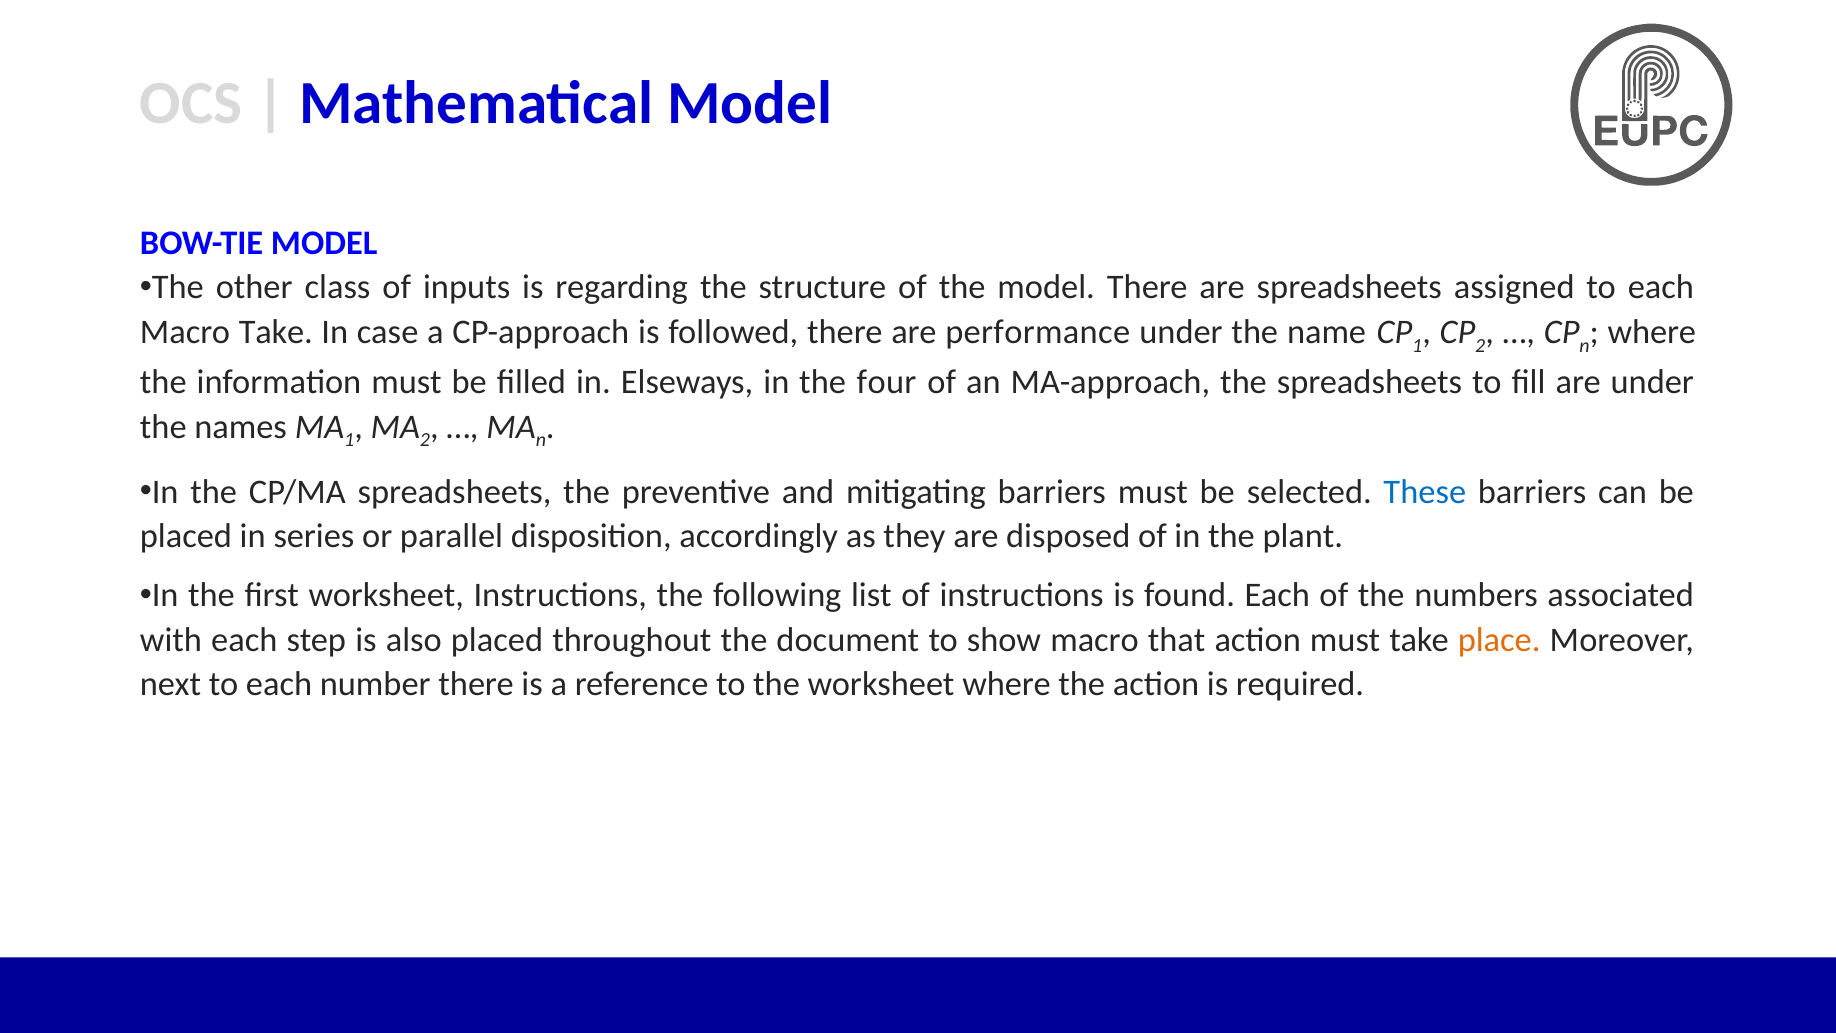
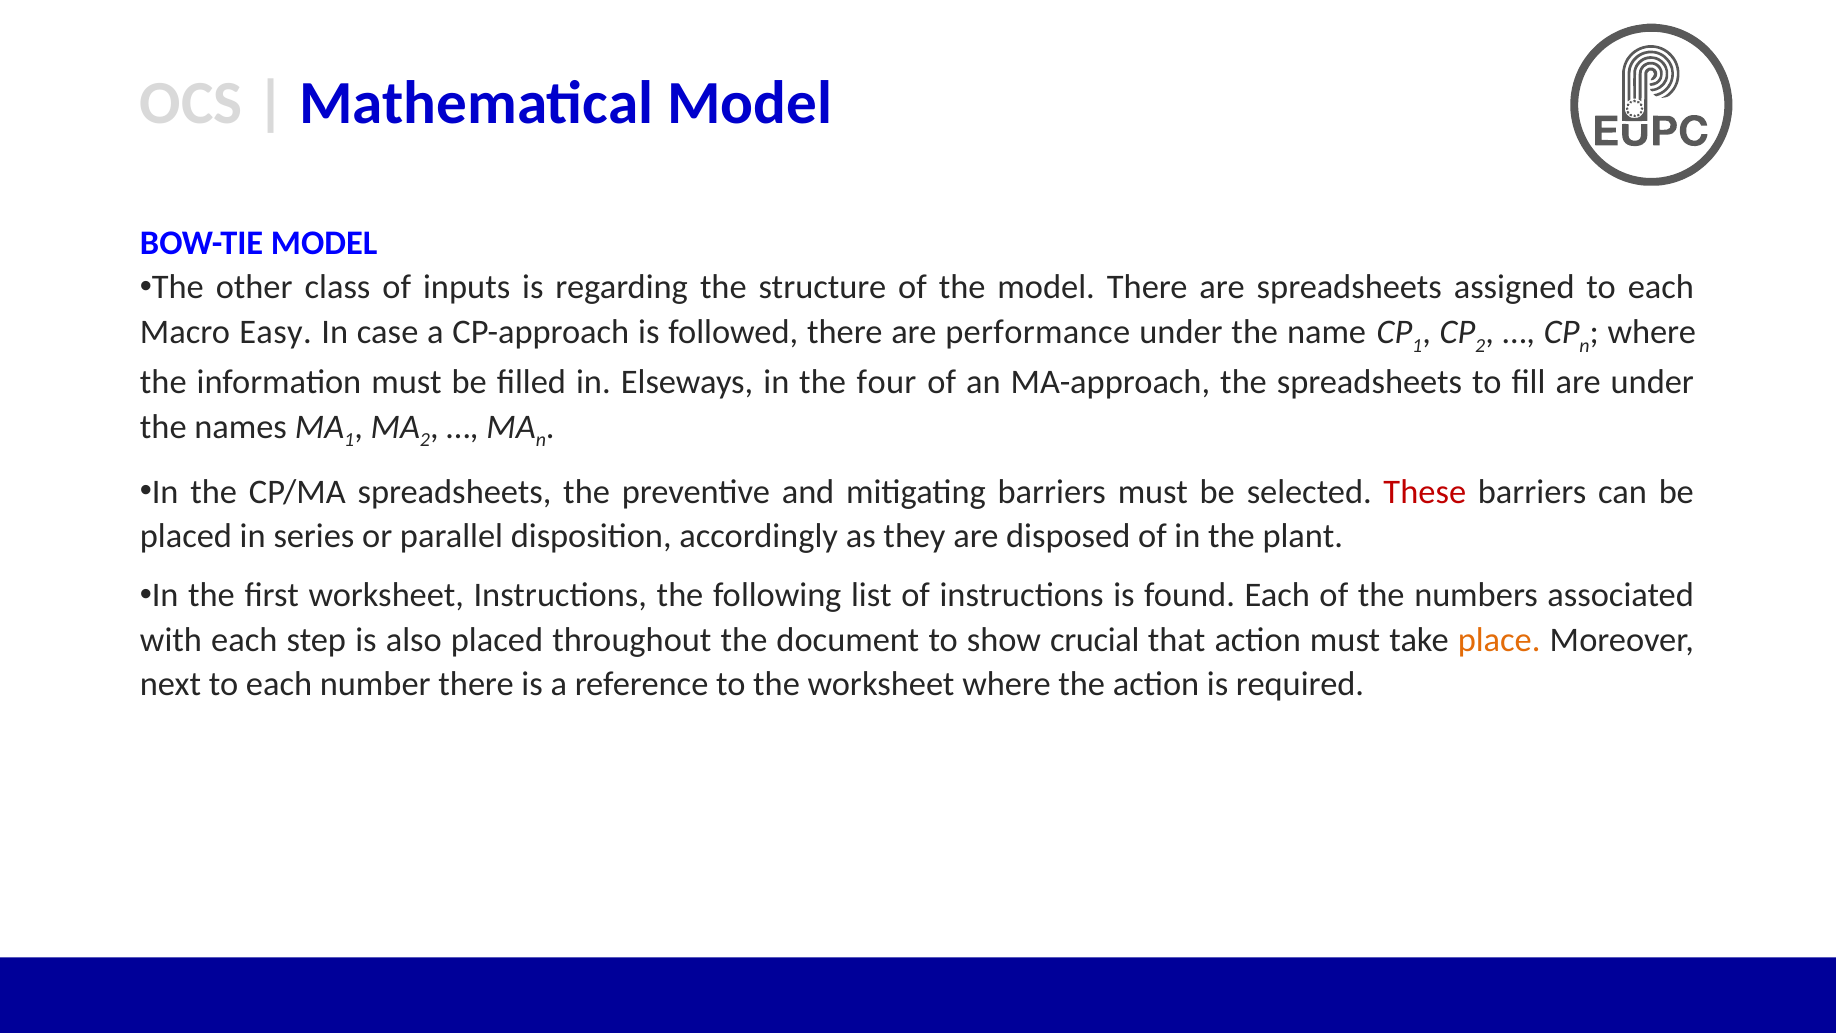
Macro Take: Take -> Easy (276, 332)
These colour: blue -> red (1425, 492)
show macro: macro -> crucial (1095, 640)
